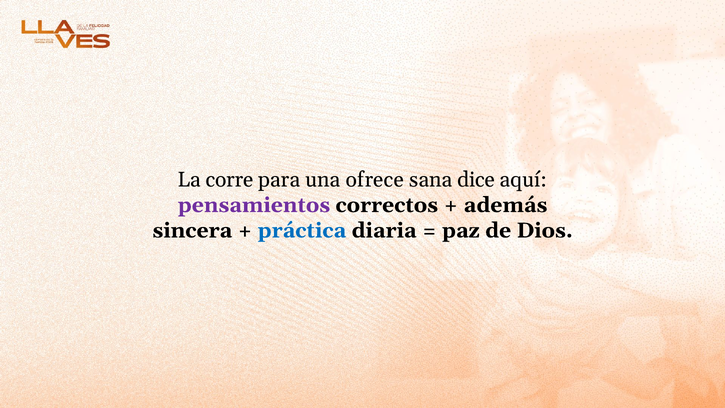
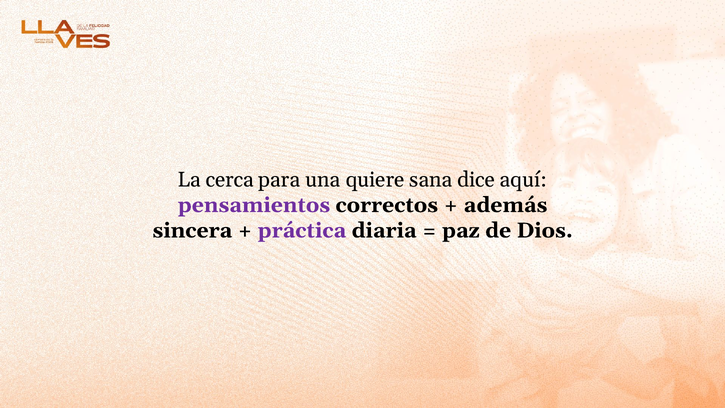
corre: corre -> cerca (230, 180)
ofrece: ofrece -> quiere (375, 180)
práctica colour: blue -> purple (302, 230)
